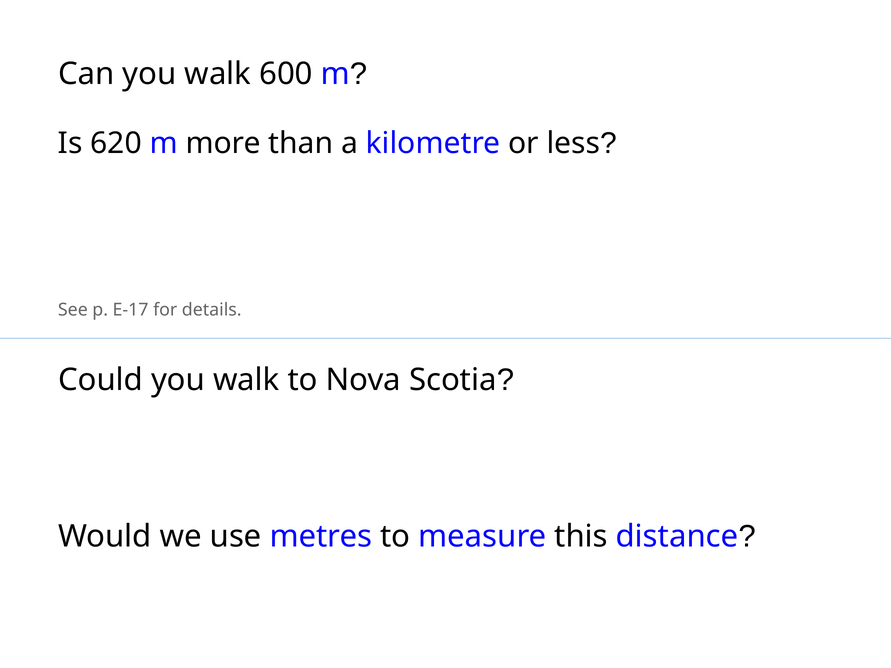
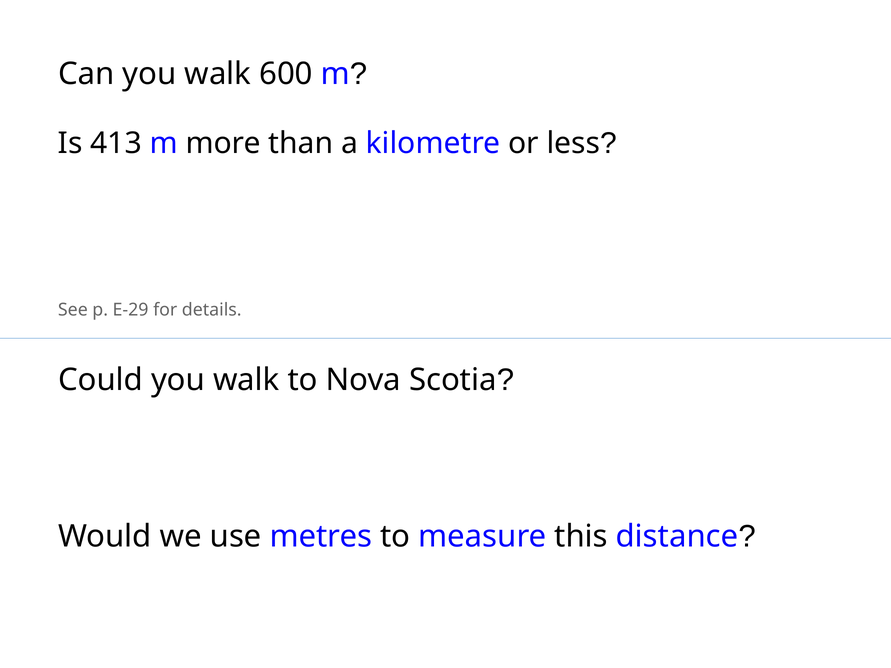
620: 620 -> 413 (116, 143)
E-17: E-17 -> E-29 (131, 310)
